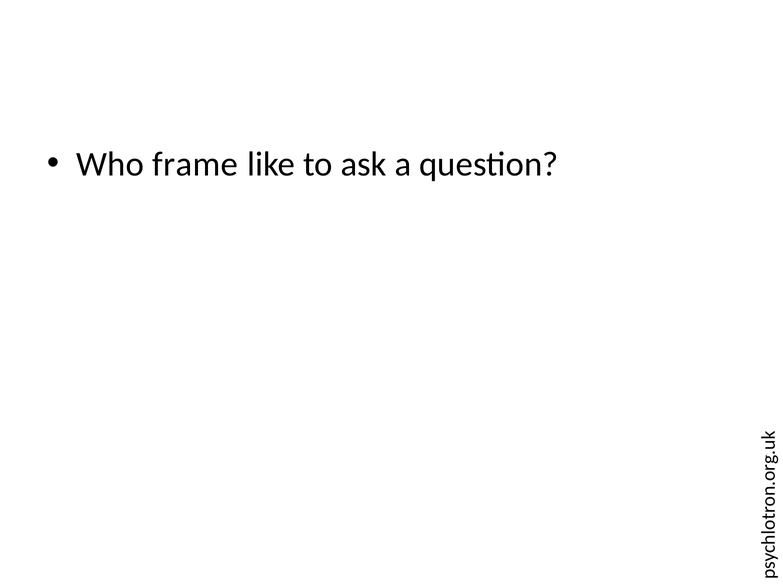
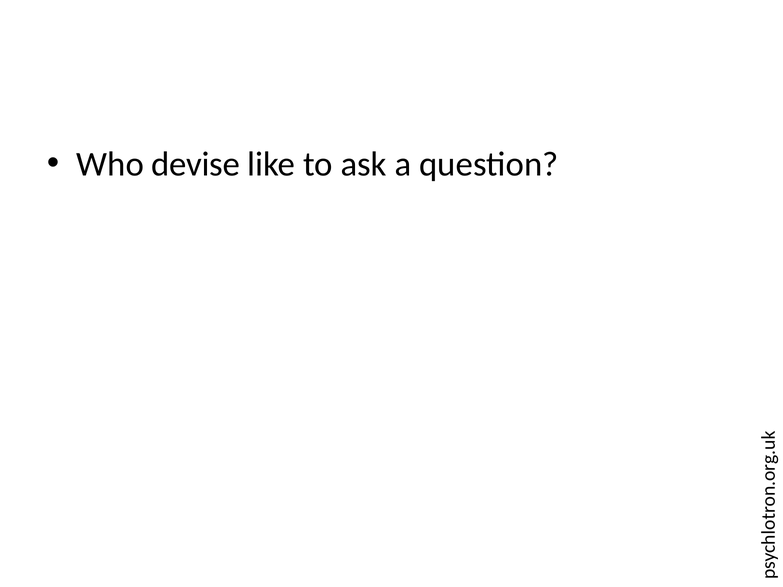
frame: frame -> devise (196, 164)
